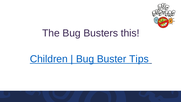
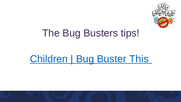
this: this -> tips (130, 33)
Tips: Tips -> This (139, 59)
